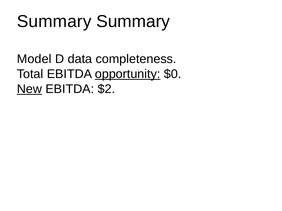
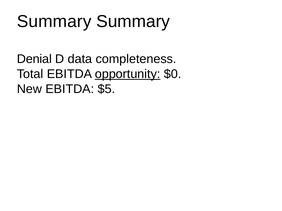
Model: Model -> Denial (34, 59)
New underline: present -> none (29, 89)
$2: $2 -> $5 (106, 89)
